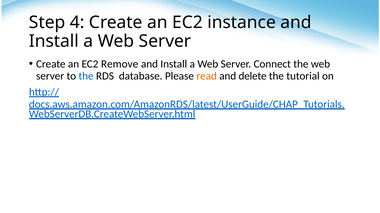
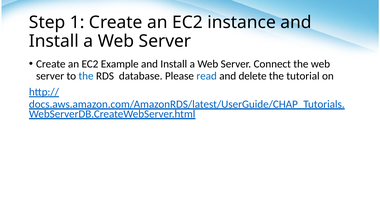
4: 4 -> 1 (77, 23)
Remove: Remove -> Example (120, 64)
read colour: orange -> blue (207, 76)
